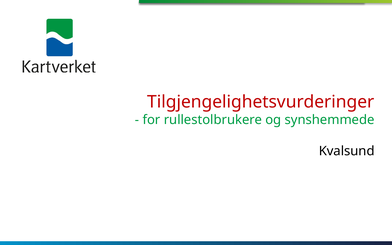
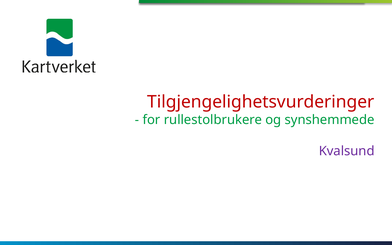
Kvalsund colour: black -> purple (347, 151)
